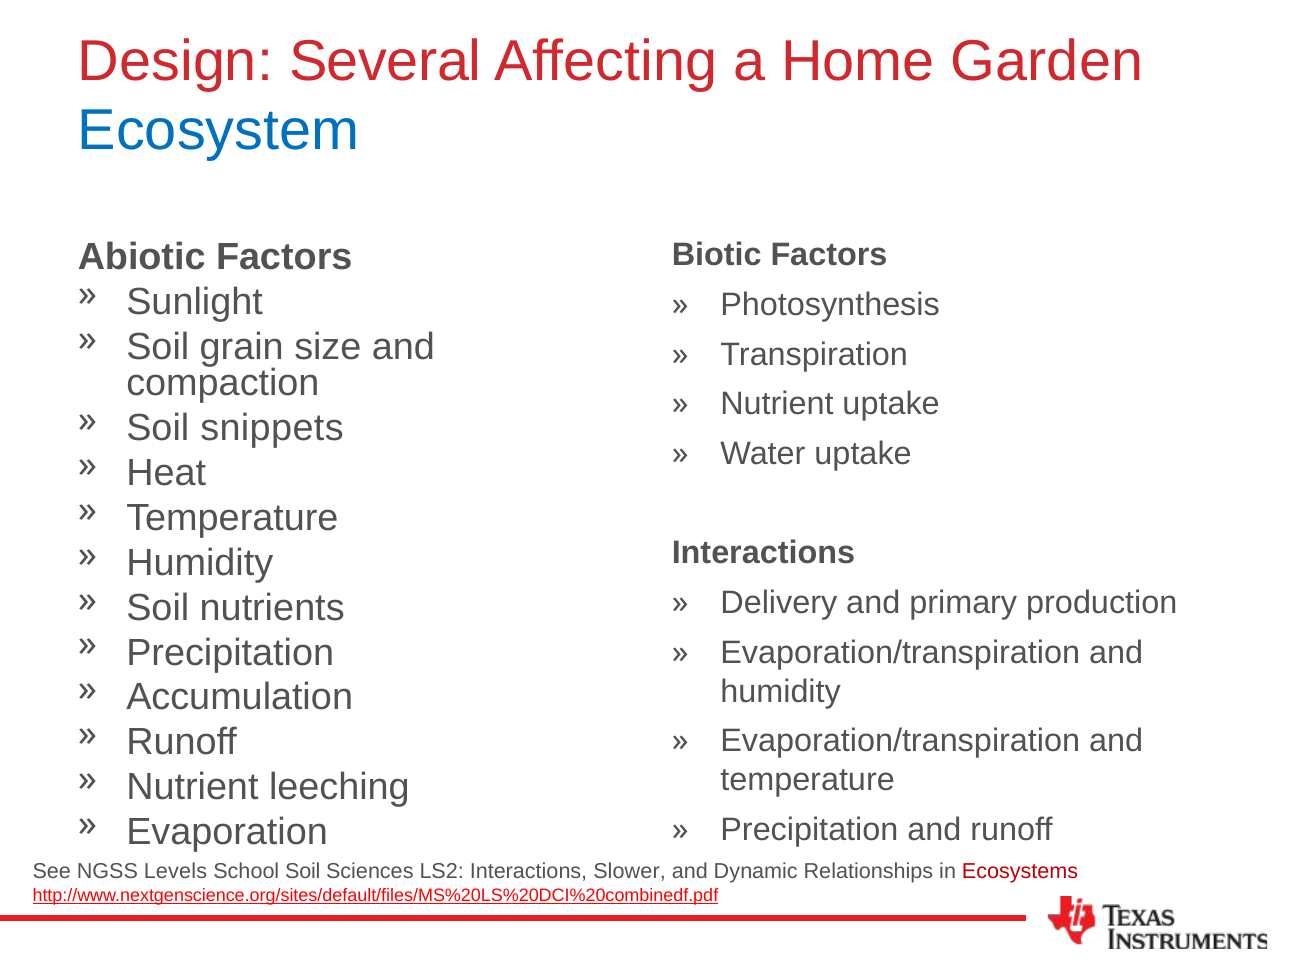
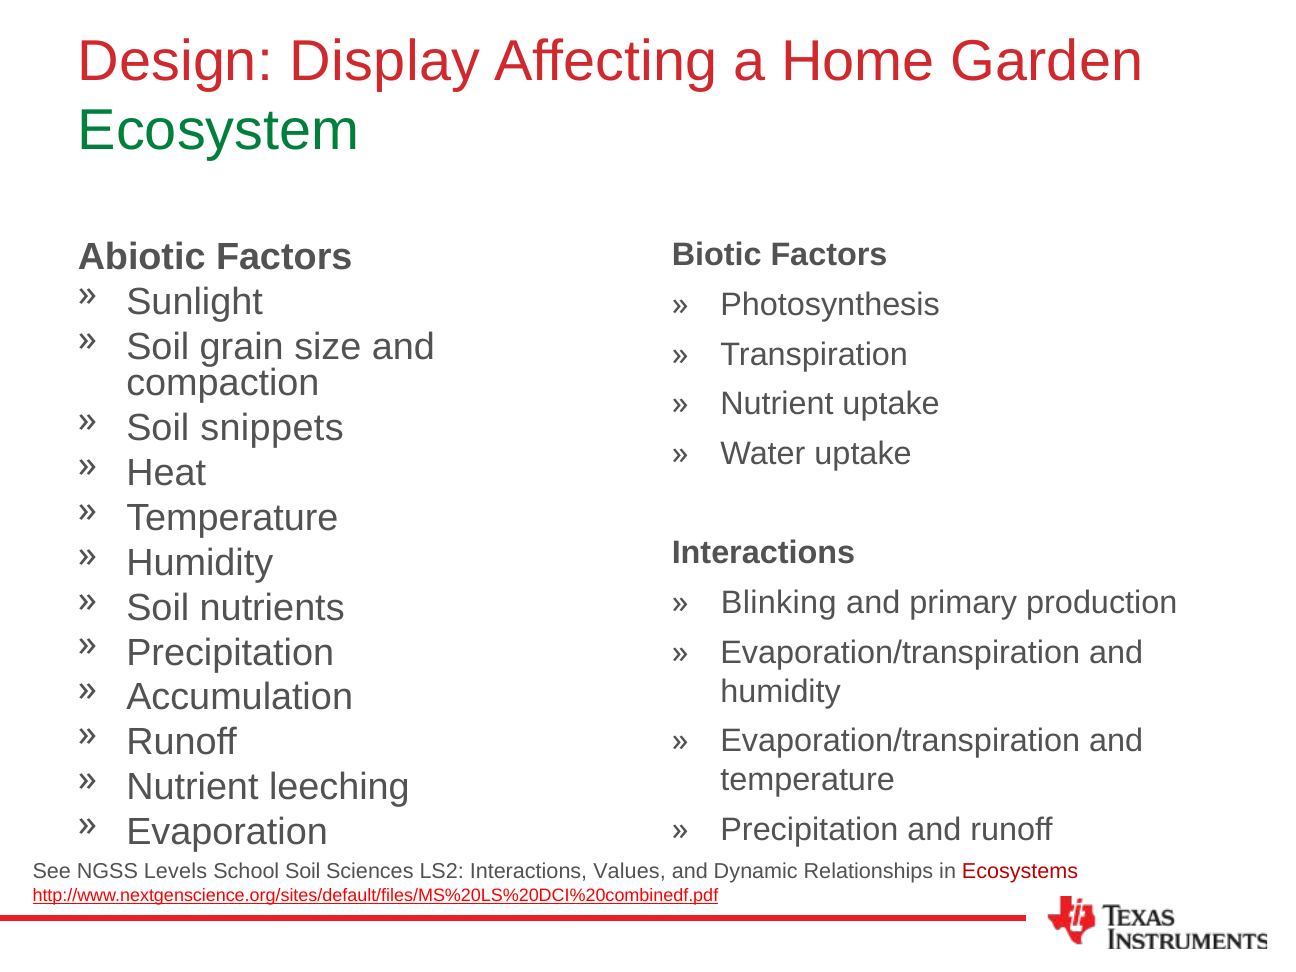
Several: Several -> Display (385, 61)
Ecosystem colour: blue -> green (219, 130)
Delivery: Delivery -> Blinking (779, 603)
Slower: Slower -> Values (630, 872)
